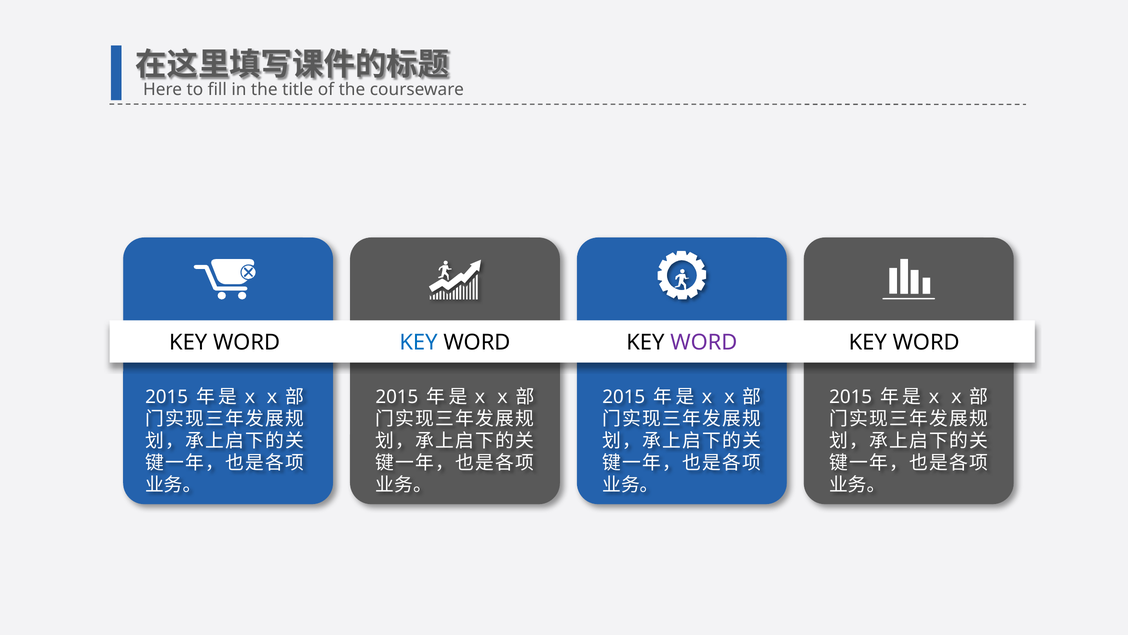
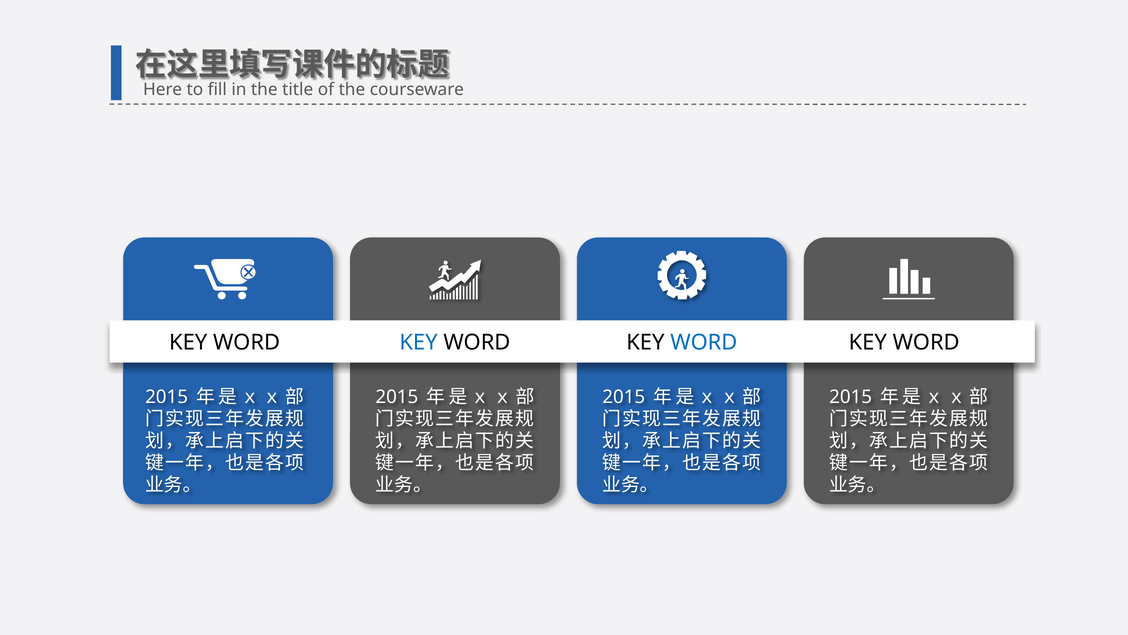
WORD colour: purple -> blue (704, 342)
